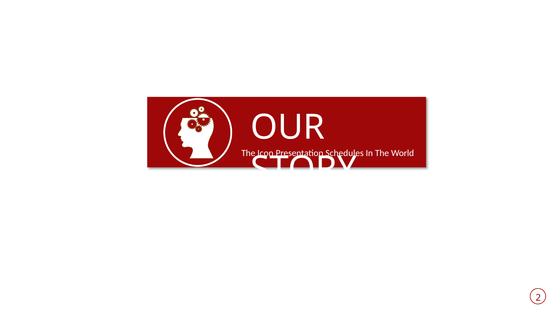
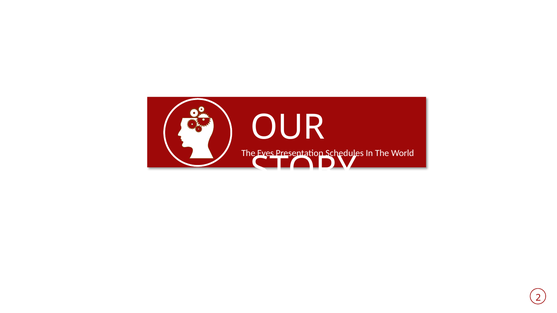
Icon: Icon -> Eyes (266, 153)
